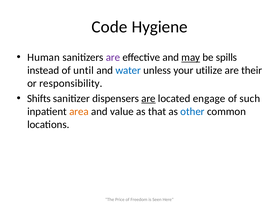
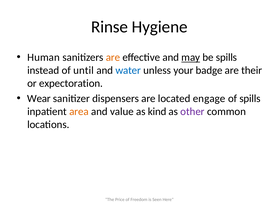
Code: Code -> Rinse (110, 27)
are colour: purple -> orange (113, 57)
utilize: utilize -> badge (209, 70)
responsibility: responsibility -> expectoration (71, 83)
Shifts: Shifts -> Wear (39, 99)
are underline: present -> none (148, 99)
of such: such -> spills (250, 99)
that: that -> kind (157, 112)
other colour: blue -> purple (192, 112)
